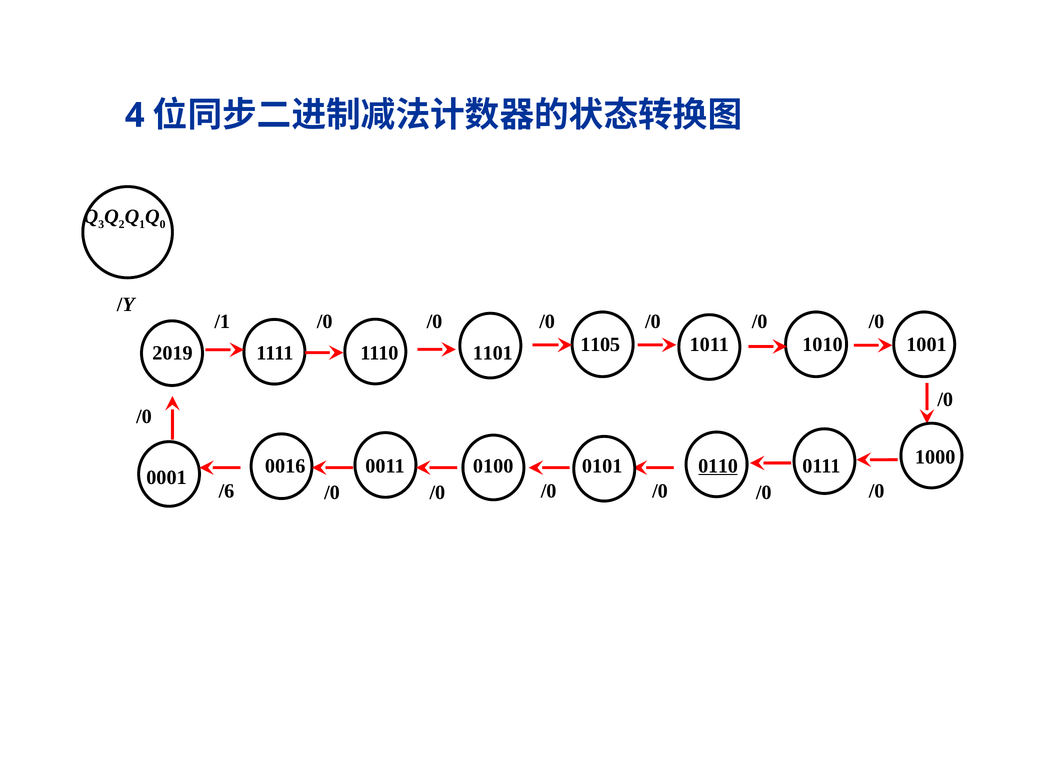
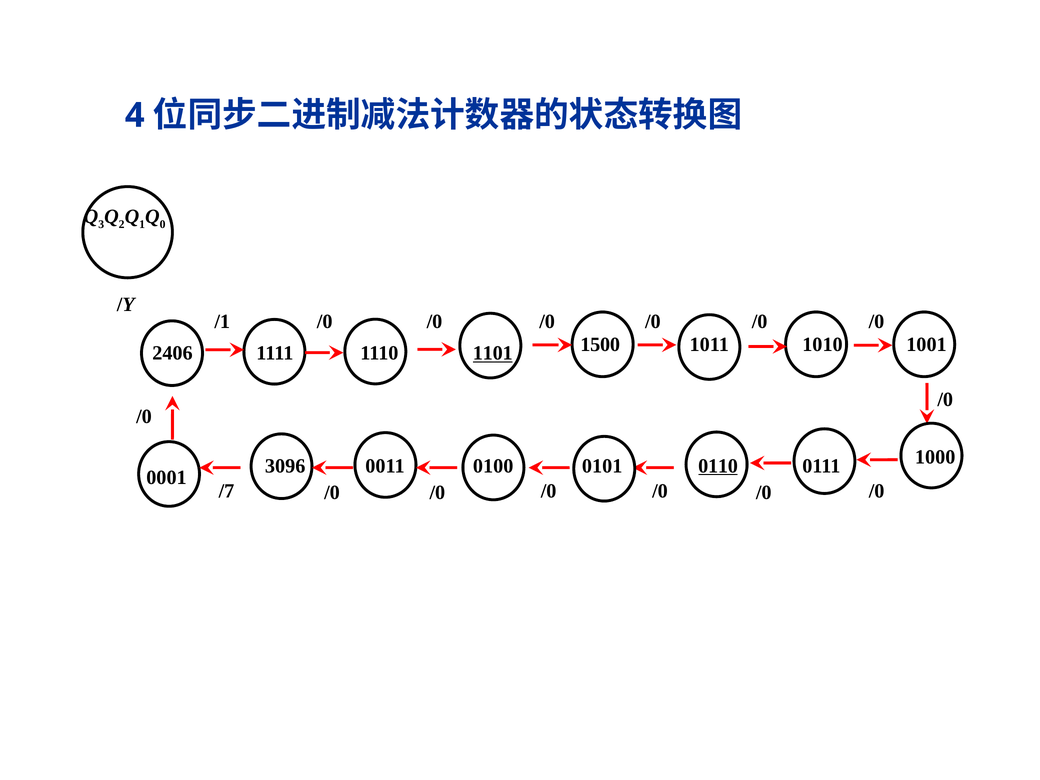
1105: 1105 -> 1500 (600, 345)
2019: 2019 -> 2406 (172, 353)
1101 underline: none -> present (493, 353)
0016: 0016 -> 3096 (285, 466)
/6: /6 -> /7 (226, 491)
